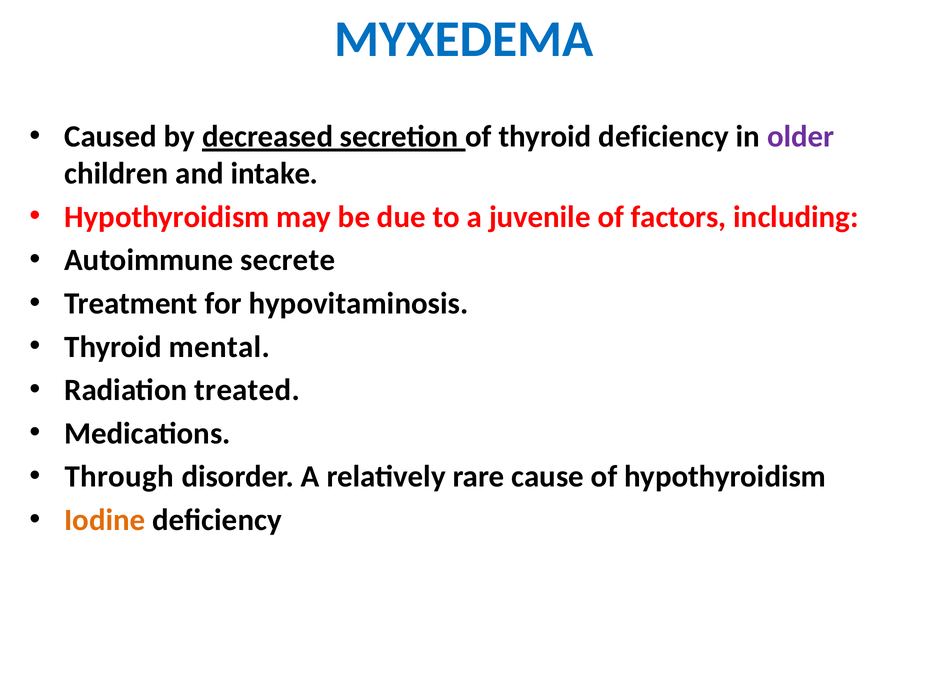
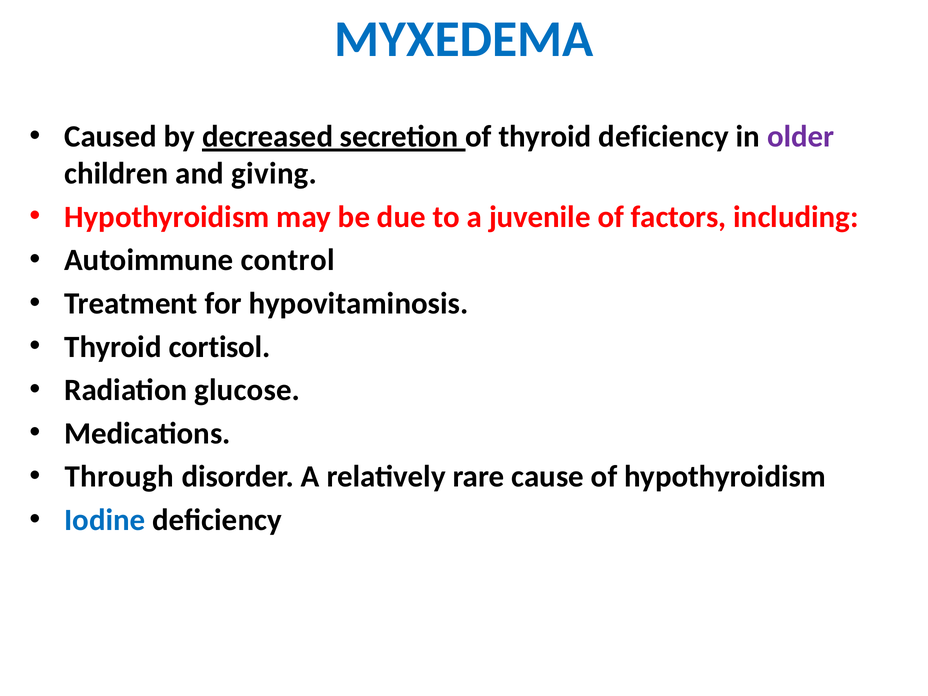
intake: intake -> giving (274, 174)
secrete: secrete -> control (288, 260)
mental: mental -> cortisol (220, 347)
treated: treated -> glucose (247, 390)
Iodine colour: orange -> blue (105, 520)
